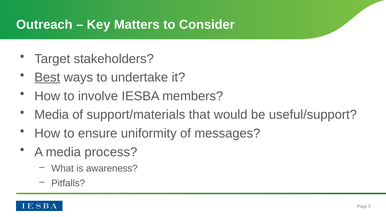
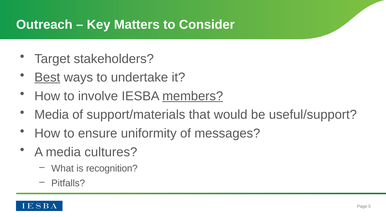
members underline: none -> present (193, 96)
process: process -> cultures (111, 152)
awareness: awareness -> recognition (112, 169)
